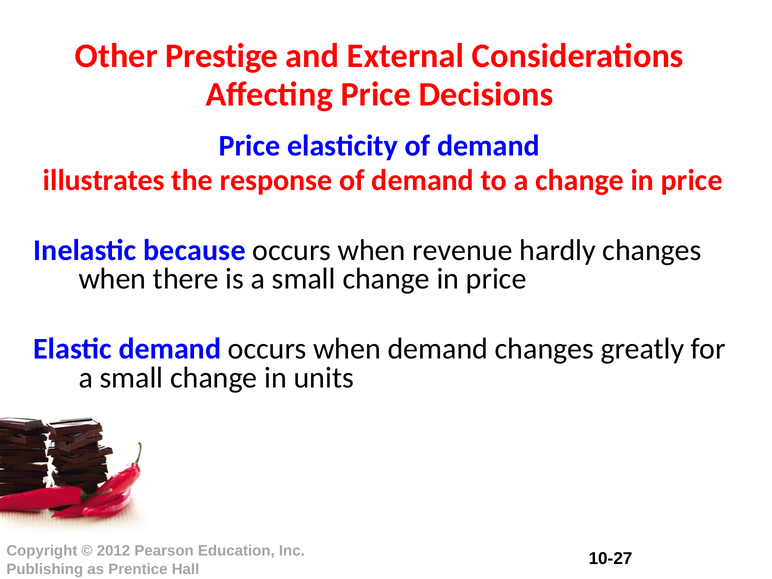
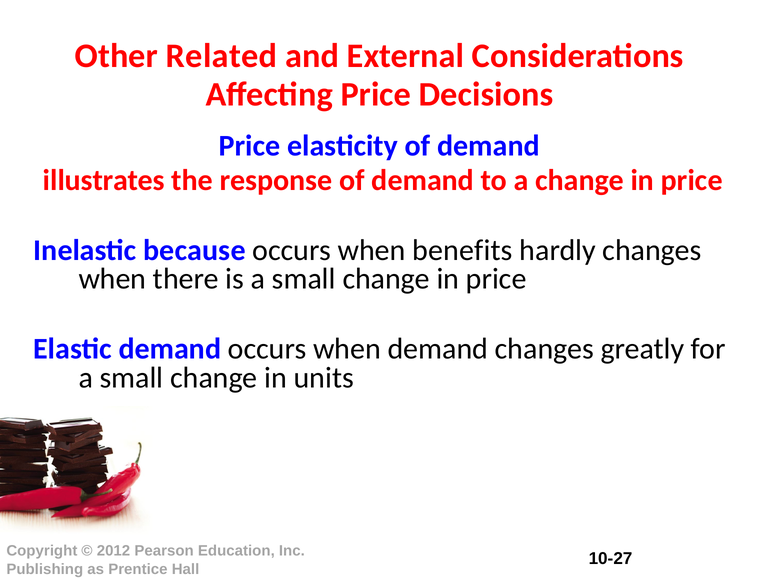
Prestige: Prestige -> Related (222, 56)
revenue: revenue -> benefits (462, 250)
